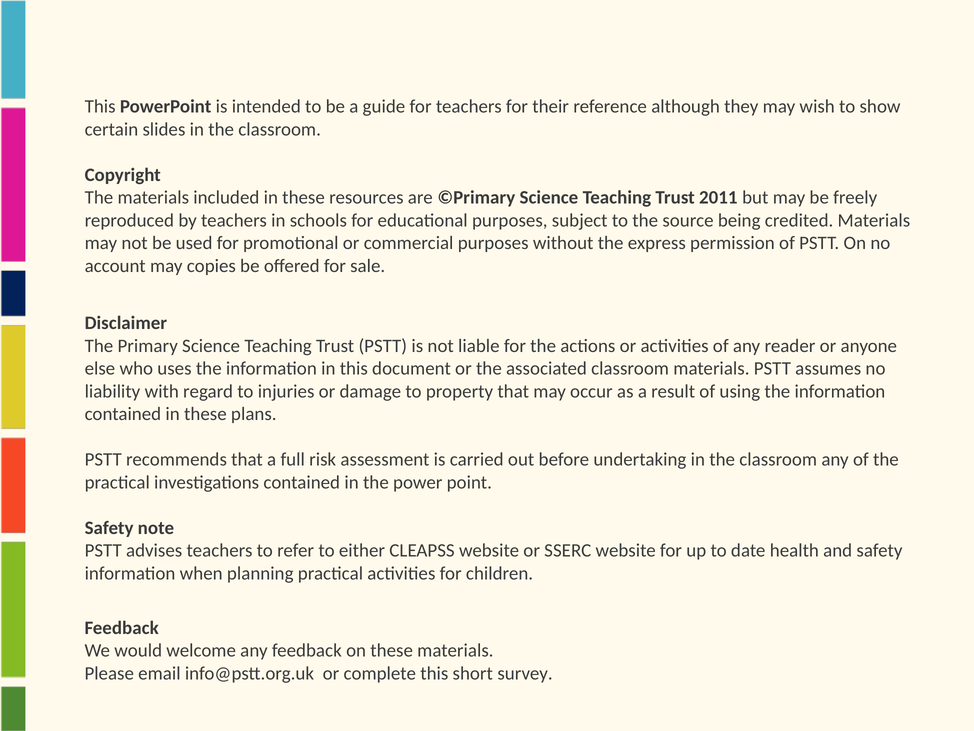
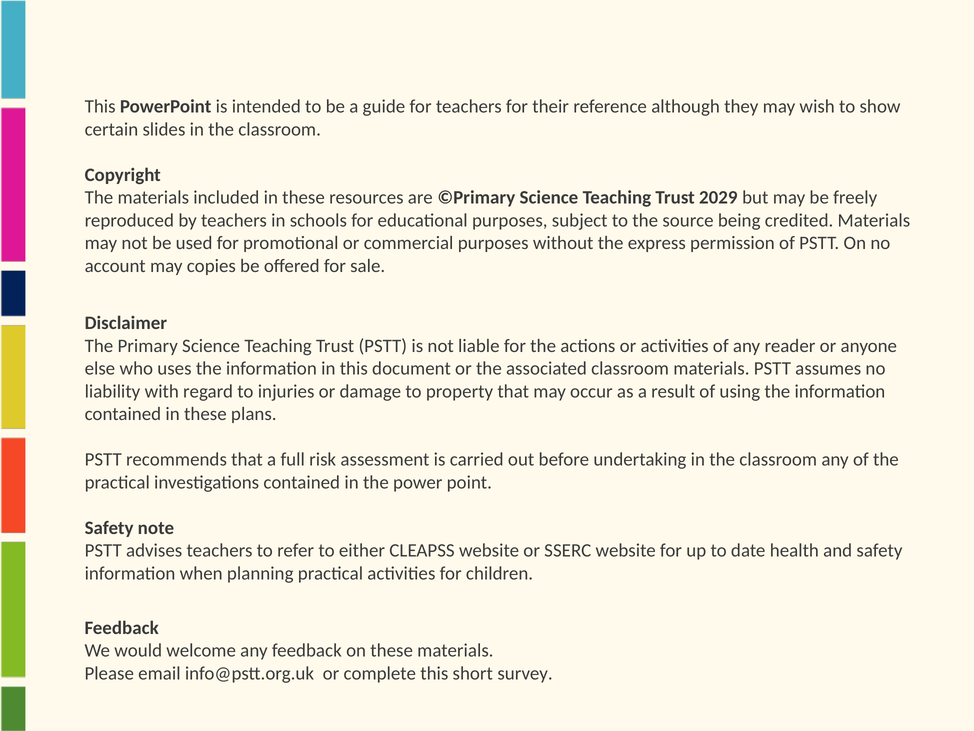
2011: 2011 -> 2029 (718, 198)
